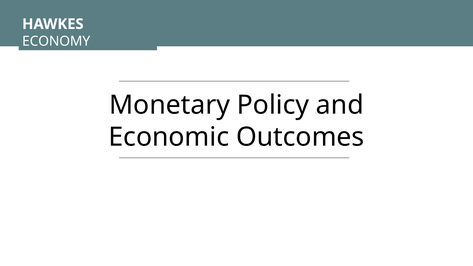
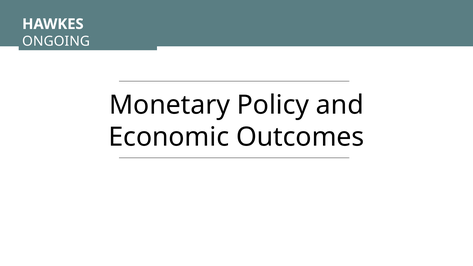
ECONOMY: ECONOMY -> ONGOING (56, 41)
